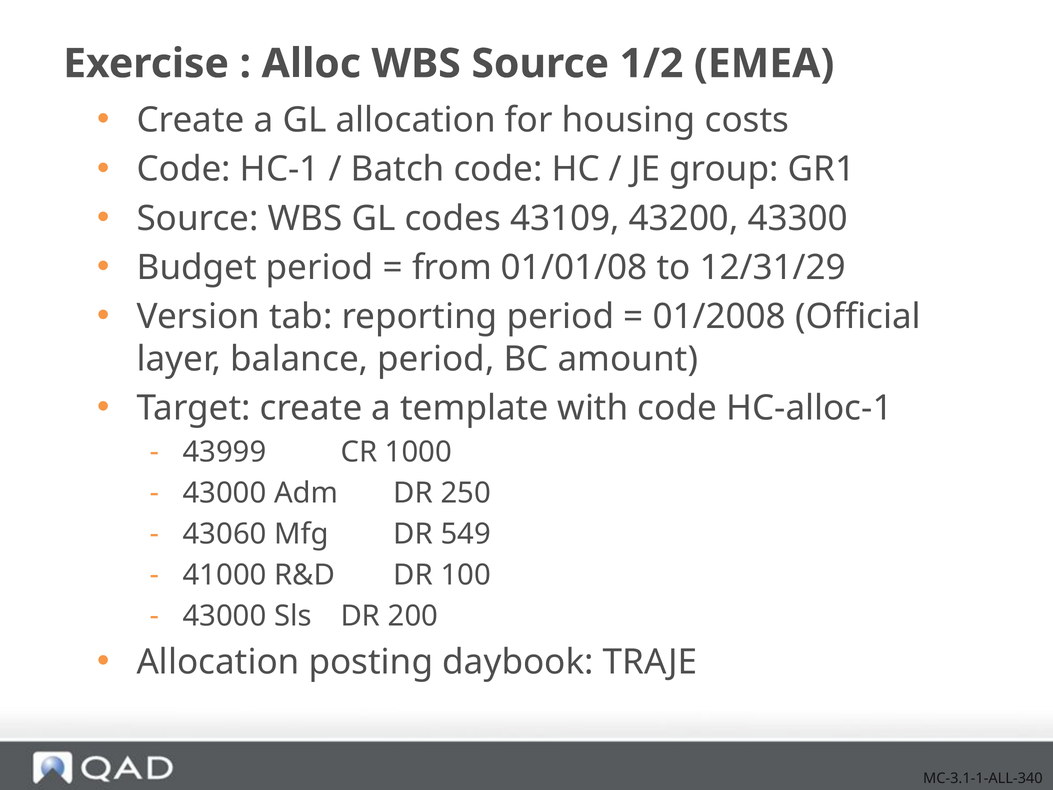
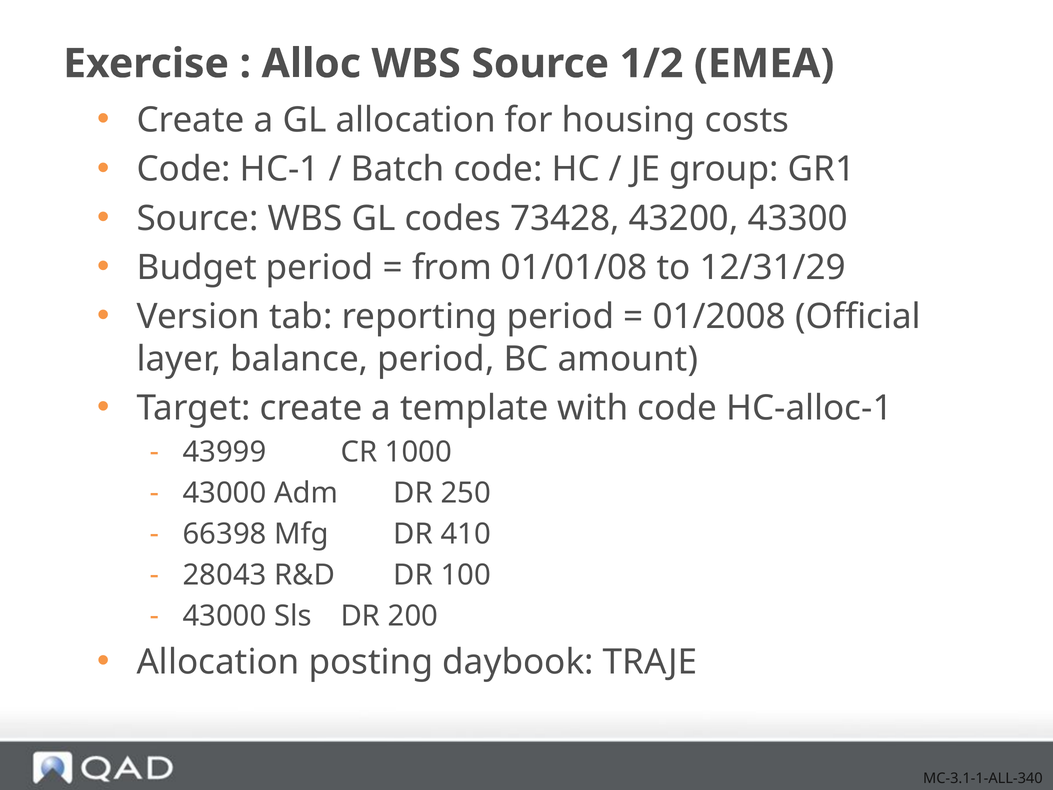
43109: 43109 -> 73428 (565, 218)
43060: 43060 -> 66398 (225, 534)
549: 549 -> 410 (466, 534)
41000: 41000 -> 28043 (225, 575)
